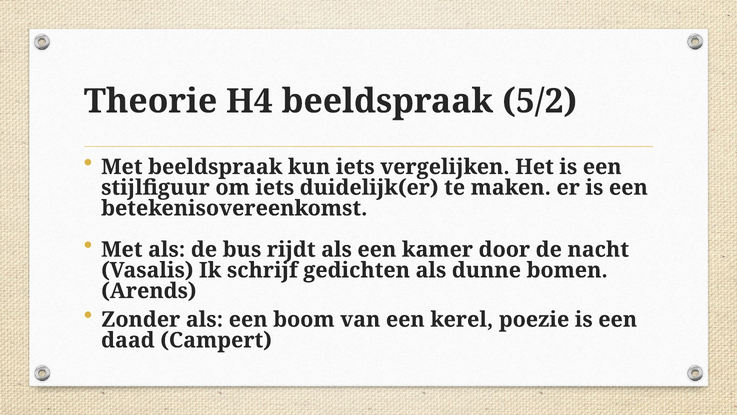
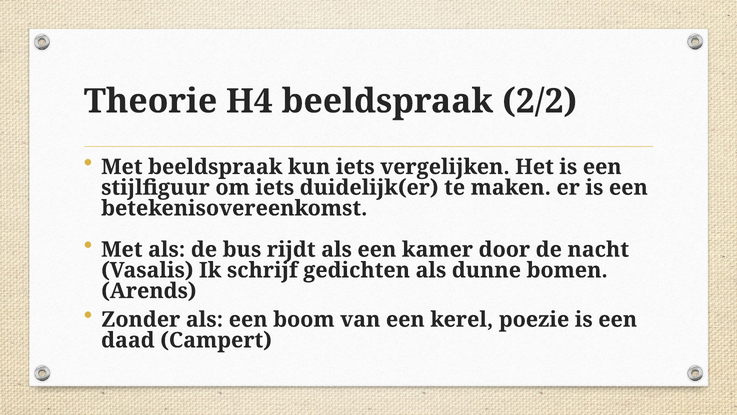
5/2: 5/2 -> 2/2 (540, 101)
